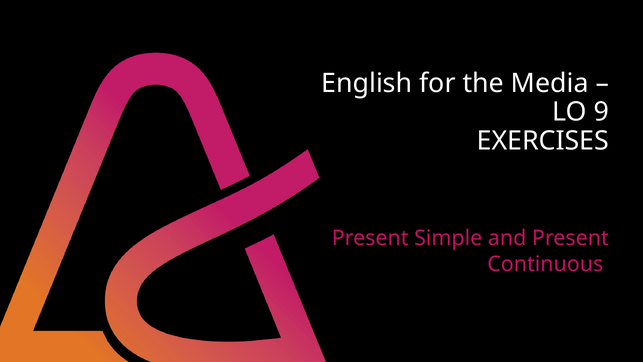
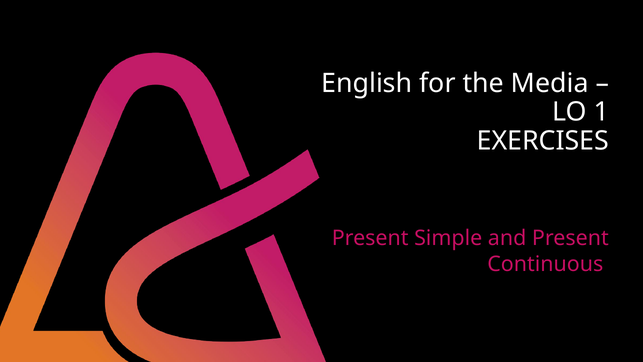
9: 9 -> 1 (601, 112)
